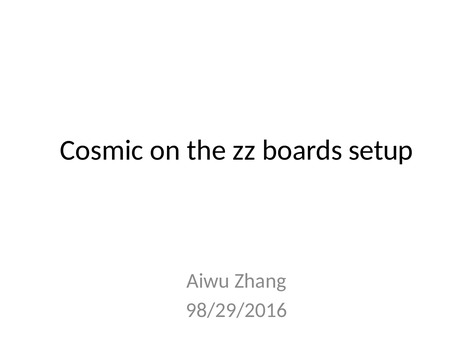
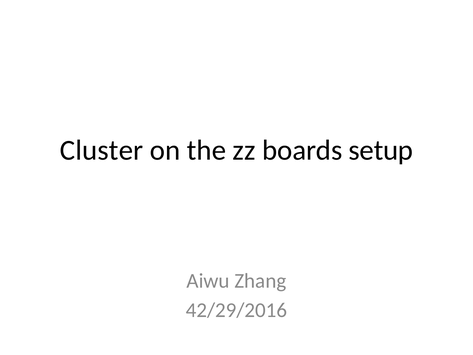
Cosmic: Cosmic -> Cluster (102, 150)
98/29/2016: 98/29/2016 -> 42/29/2016 (236, 310)
